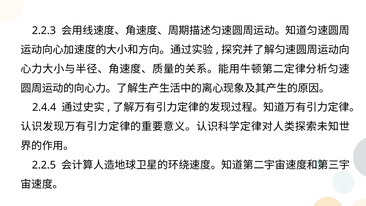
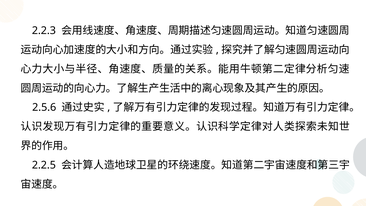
2.4.4: 2.4.4 -> 2.5.6 (44, 107)
